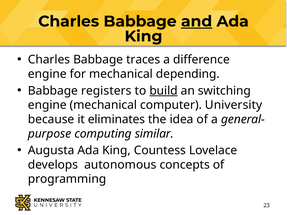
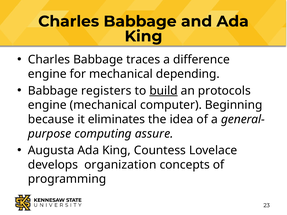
and underline: present -> none (197, 21)
switching: switching -> protocols (224, 91)
University: University -> Beginning (234, 105)
similar: similar -> assure (154, 134)
autonomous: autonomous -> organization (120, 165)
